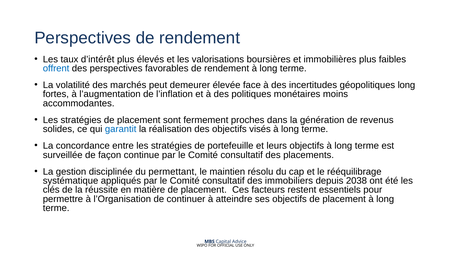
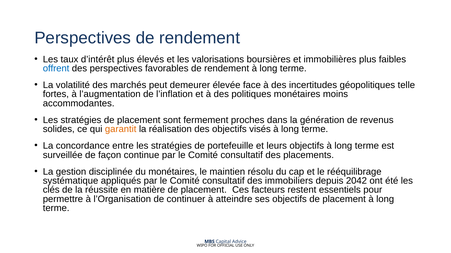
géopolitiques long: long -> telle (406, 85)
garantit colour: blue -> orange (121, 129)
du permettant: permettant -> monétaires (173, 172)
2038: 2038 -> 2042 (356, 181)
